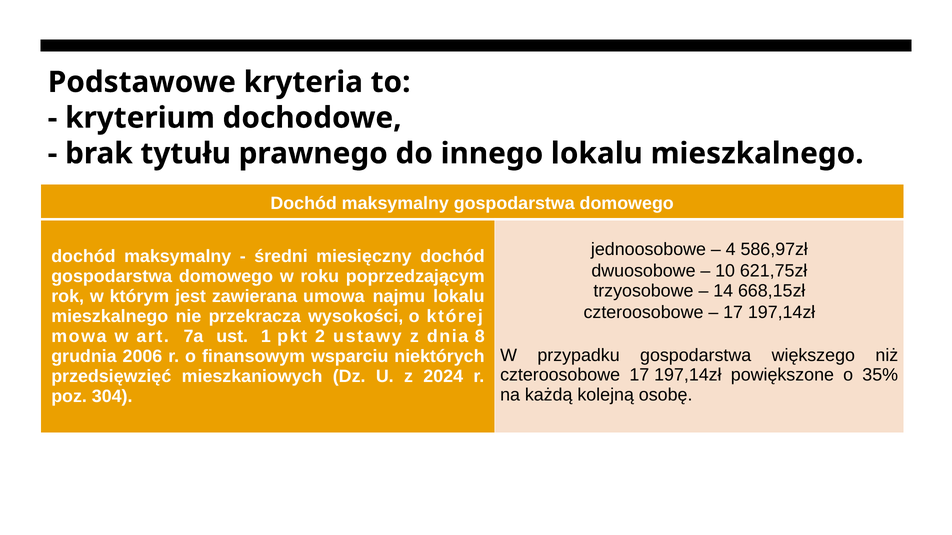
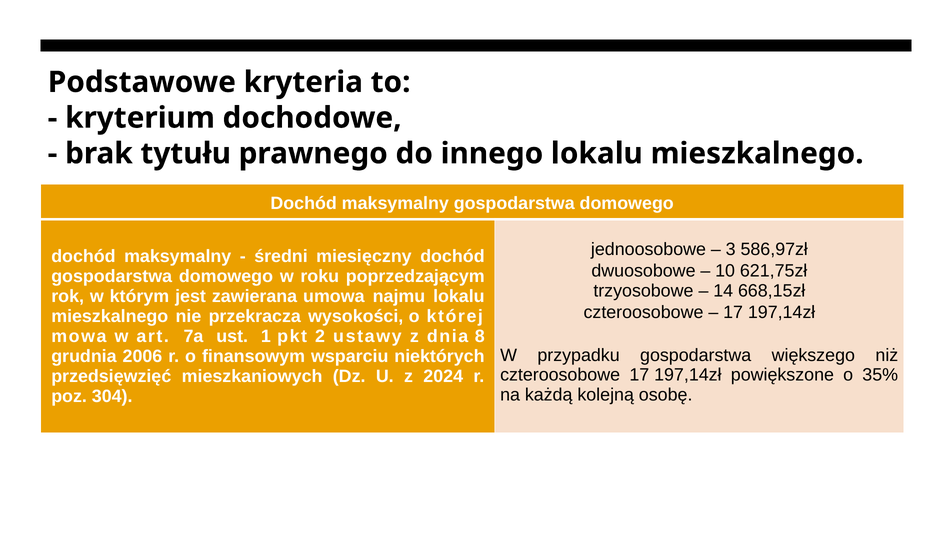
4: 4 -> 3 (731, 250)
